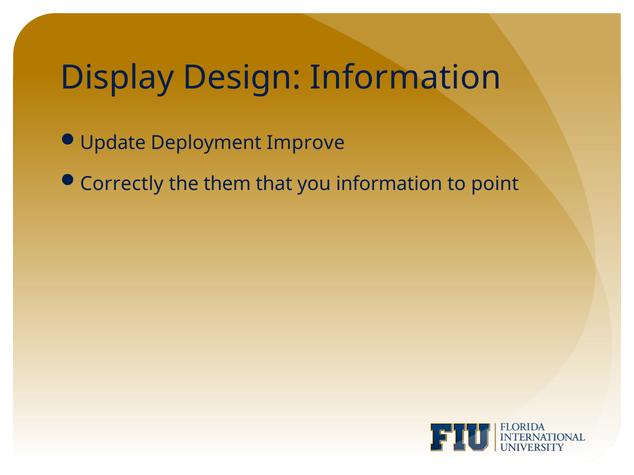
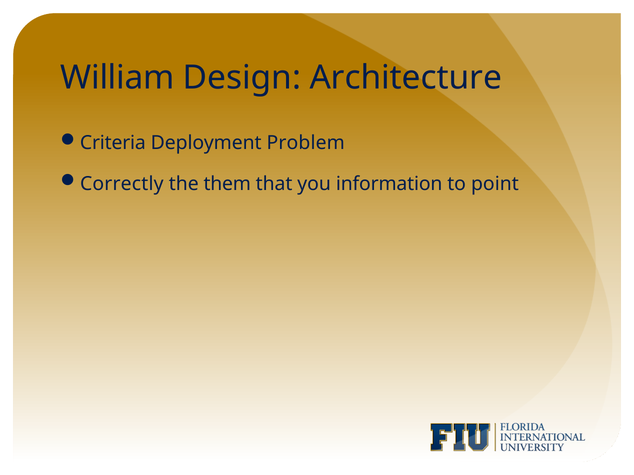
Display: Display -> William (117, 78)
Design Information: Information -> Architecture (406, 78)
Update: Update -> Criteria (113, 143)
Improve: Improve -> Problem (306, 143)
